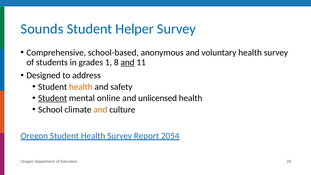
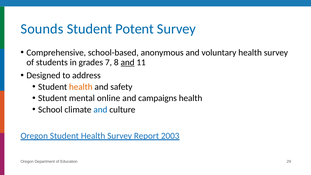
Helper: Helper -> Potent (135, 29)
1: 1 -> 7 (109, 62)
Student underline: present -> none (53, 98)
unlicensed: unlicensed -> campaigns (158, 98)
and colour: orange -> blue (100, 110)
2054: 2054 -> 2003 (170, 136)
